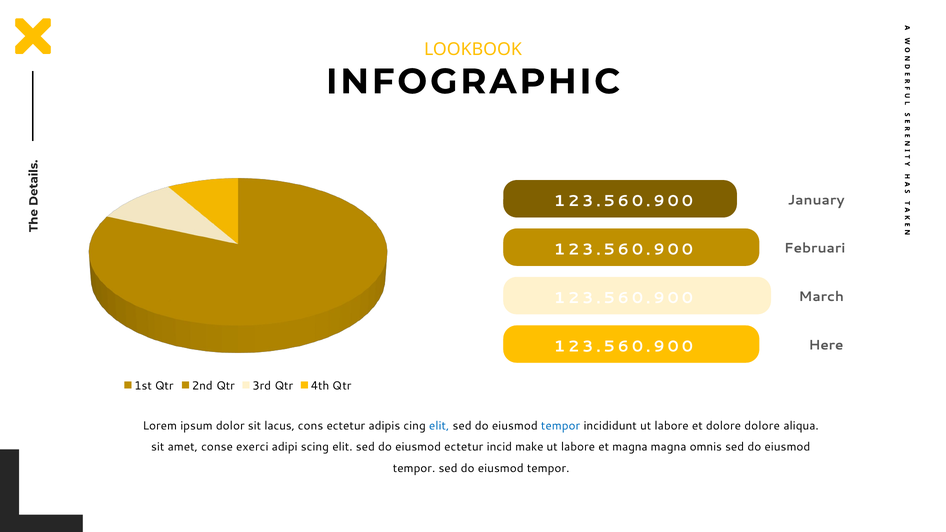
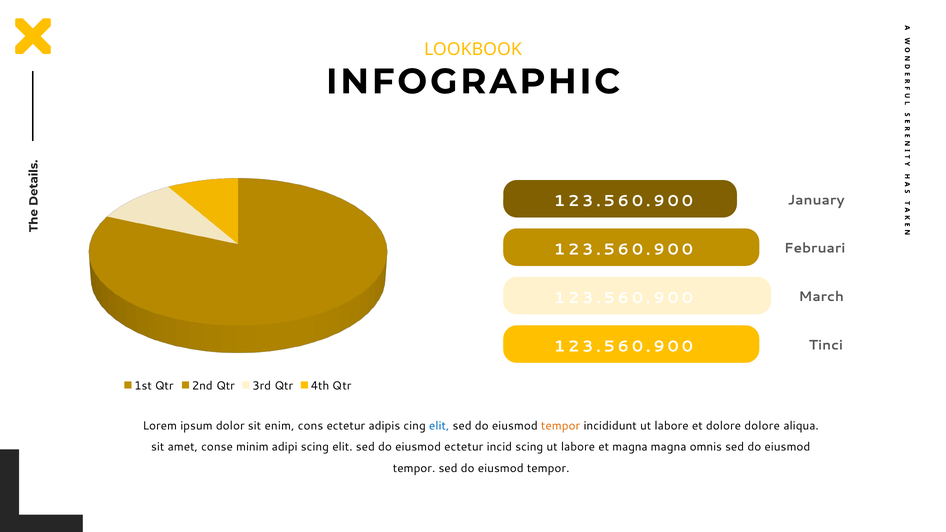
Here: Here -> Tinci (826, 345)
lacus: lacus -> enim (279, 426)
tempor colour: blue -> orange (561, 426)
exerci: exerci -> minim (252, 447)
incid make: make -> scing (529, 447)
